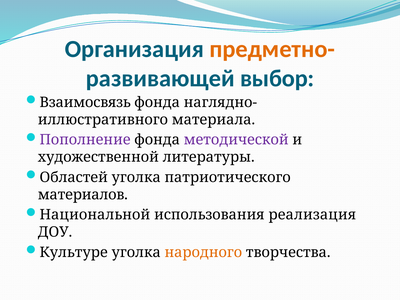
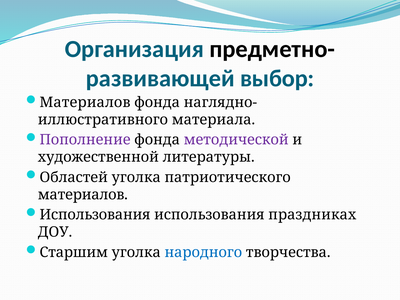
предметно- colour: orange -> black (272, 49)
Взаимосвязь: Взаимосвязь -> Материалов (85, 102)
Национальной: Национальной -> Использования (95, 215)
реализация: реализация -> праздниках (312, 215)
Культуре: Культуре -> Старшим (74, 252)
народного colour: orange -> blue (203, 252)
